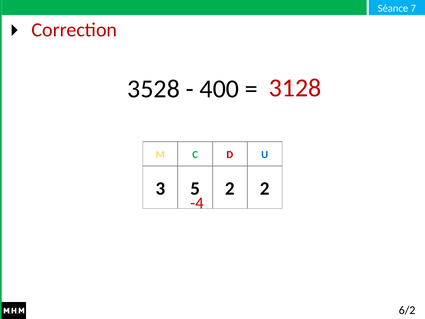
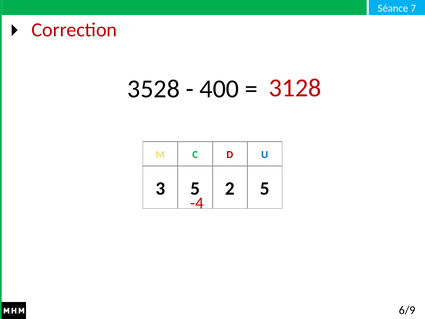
2 2: 2 -> 5 (265, 188)
6/2: 6/2 -> 6/9 (407, 310)
